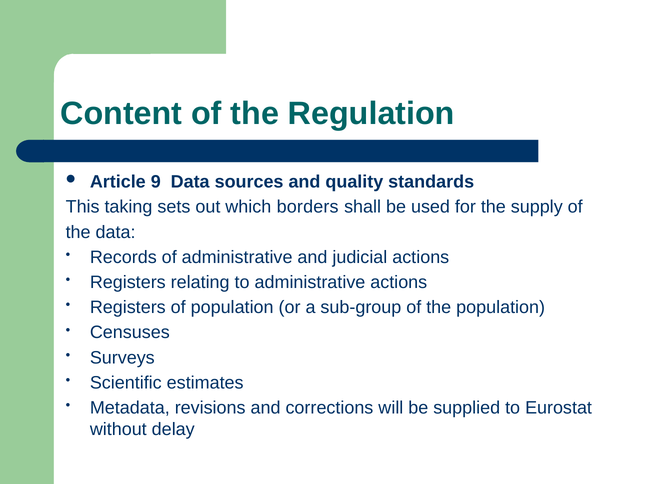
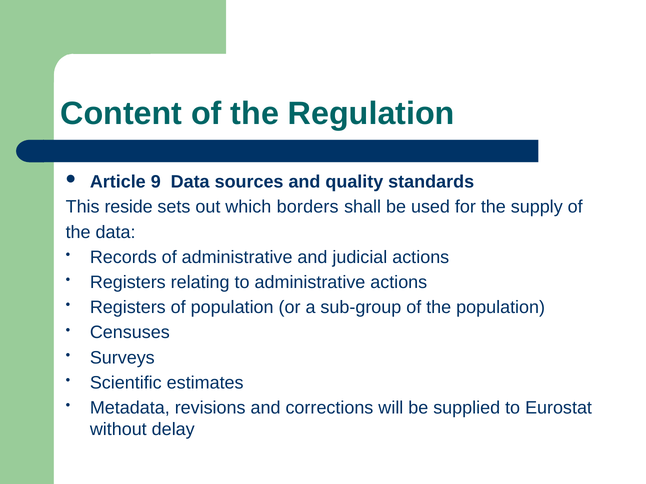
taking: taking -> reside (129, 207)
